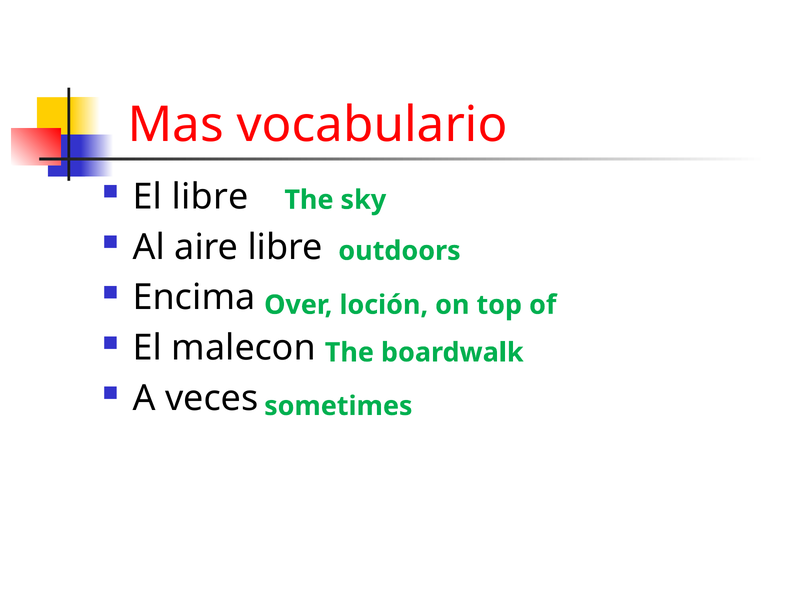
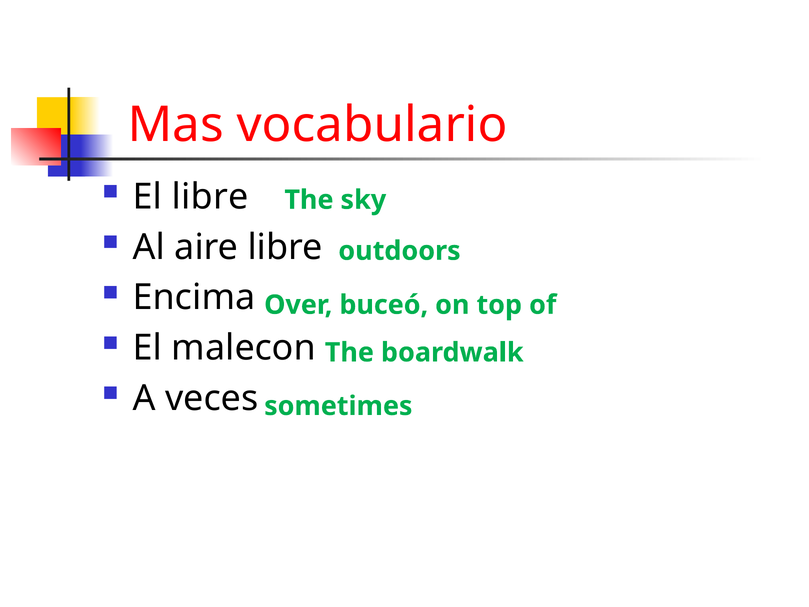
loción: loción -> buceó (384, 305)
